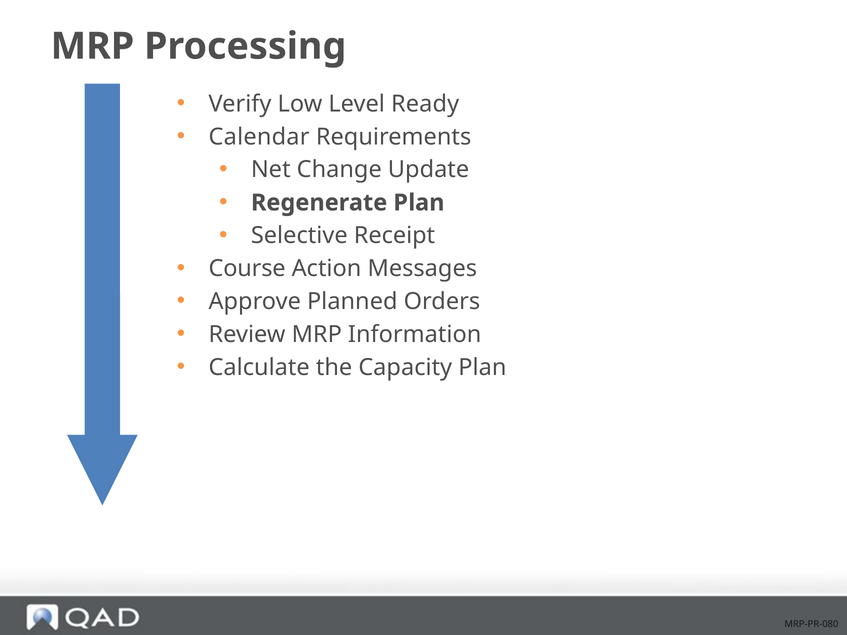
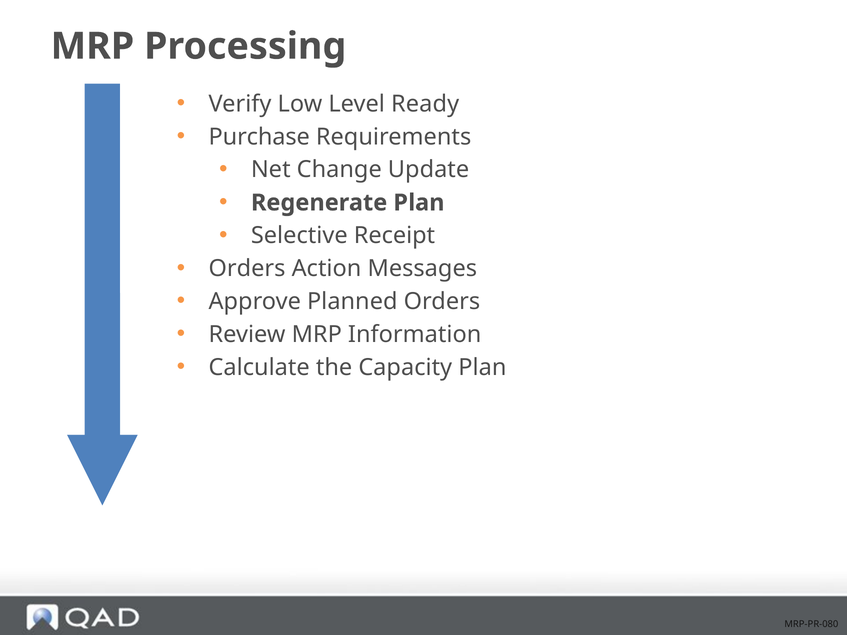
Calendar: Calendar -> Purchase (259, 137)
Course: Course -> Orders (247, 269)
